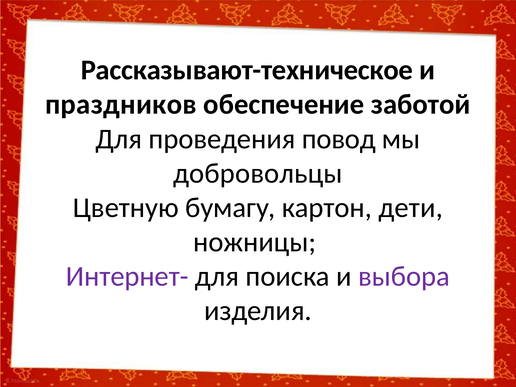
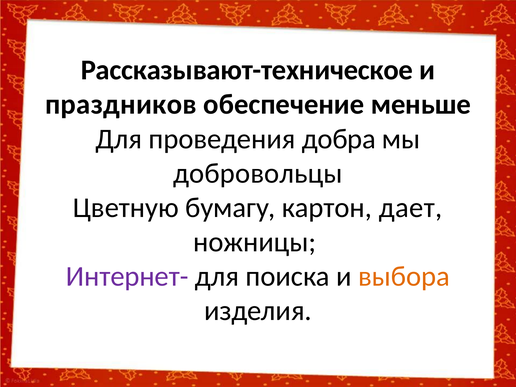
заботой: заботой -> меньше (421, 105)
повод: повод -> добра (339, 139)
дети: дети -> дает (411, 208)
выбора colour: purple -> orange (404, 276)
